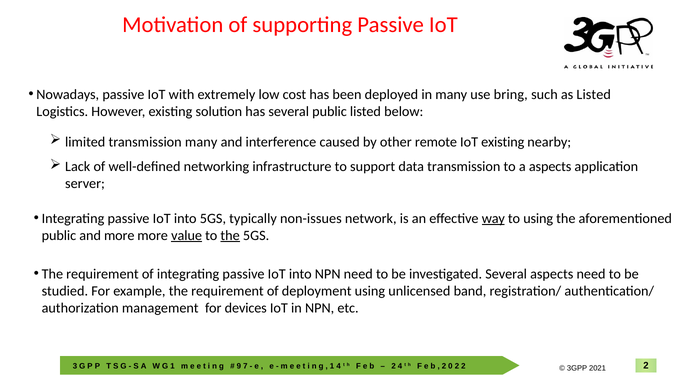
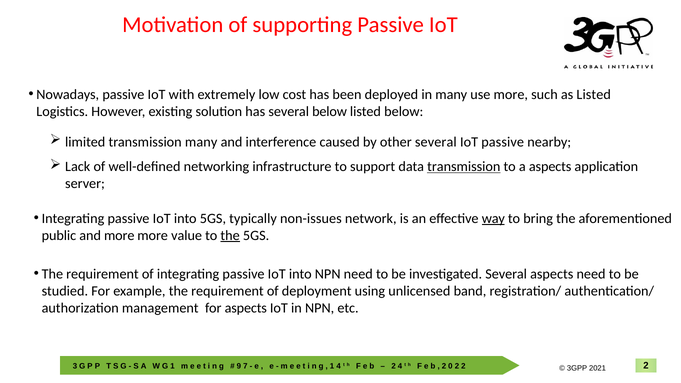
use bring: bring -> more (511, 94)
several public: public -> below (330, 111)
other remote: remote -> several (436, 142)
IoT existing: existing -> passive (503, 142)
transmission underline: none -> present (464, 167)
to using: using -> bring (538, 219)
value underline: present -> none (187, 236)
for devices: devices -> aspects (246, 308)
